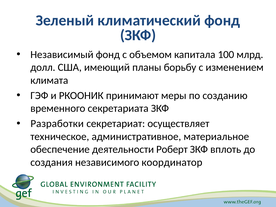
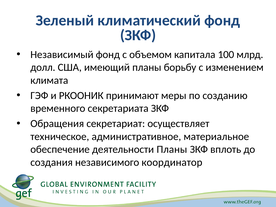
Разработки: Разработки -> Обращения (57, 124)
деятельности Роберт: Роберт -> Планы (172, 149)
